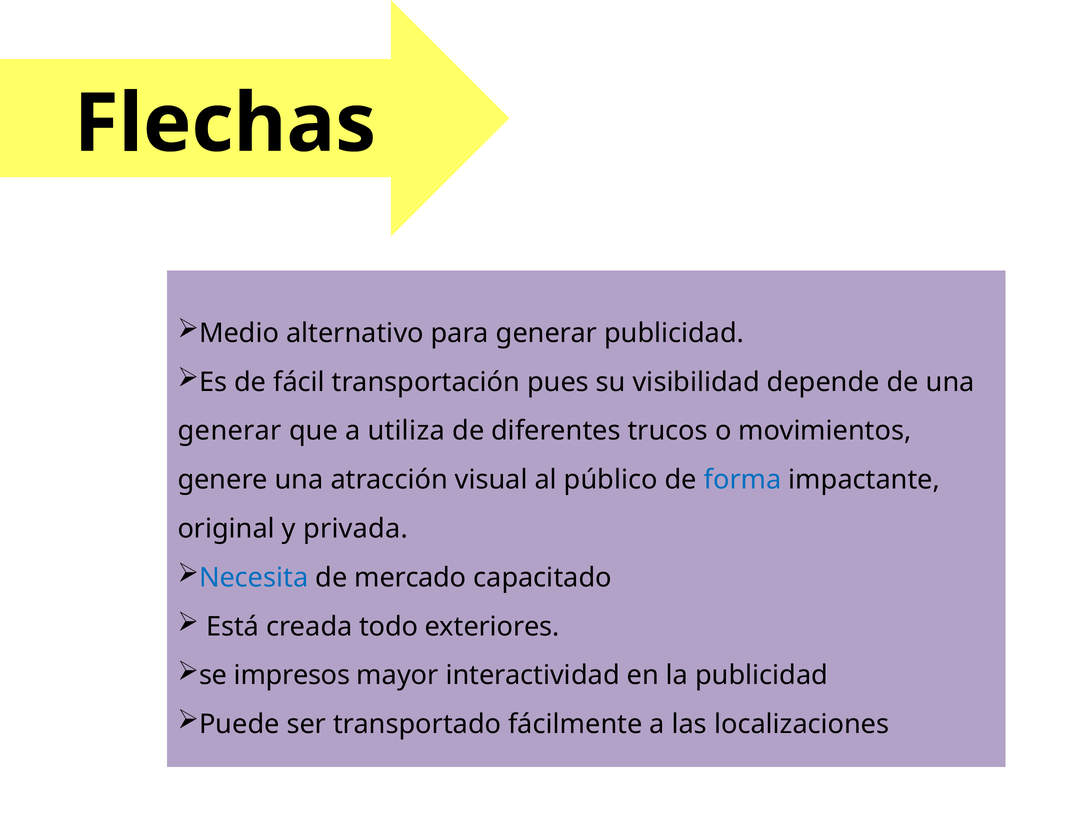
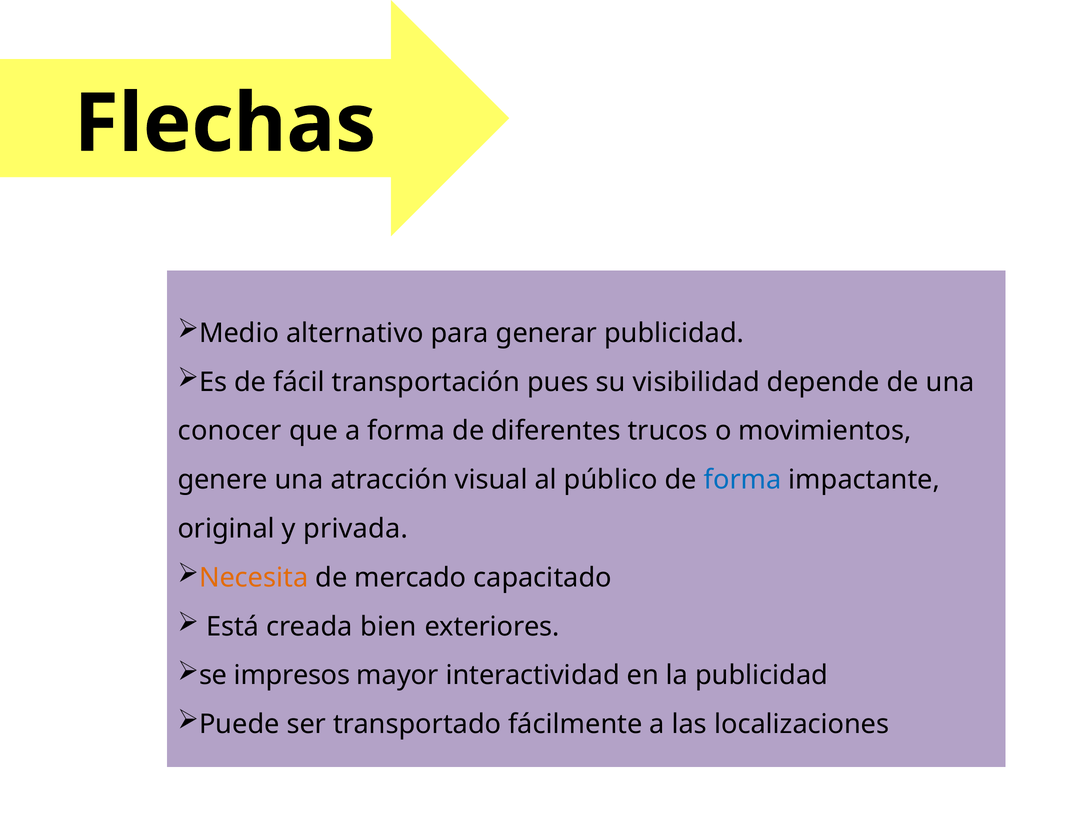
generar: generar -> conocer (230, 431)
a utiliza: utiliza -> forma (406, 431)
Necesita colour: blue -> orange (254, 578)
todo: todo -> bien (388, 627)
